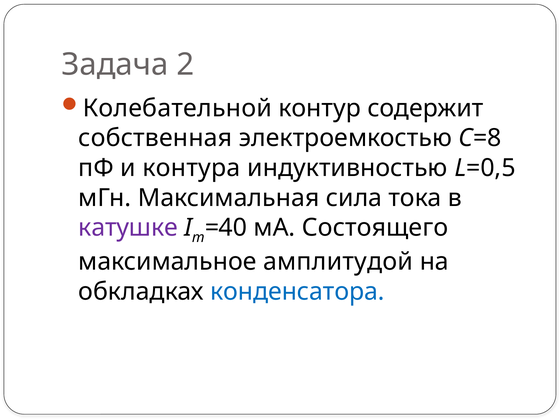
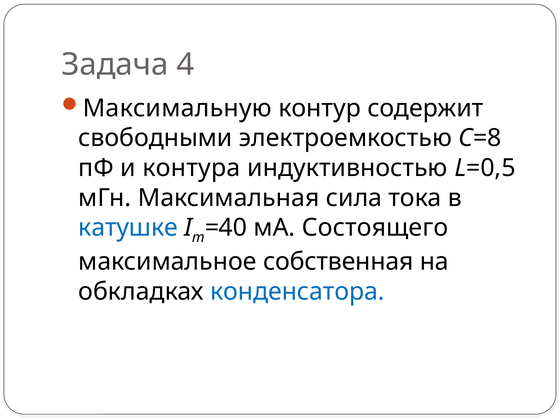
2: 2 -> 4 (185, 65)
Колебательной: Колебательной -> Максимальную (177, 108)
собственная: собственная -> свободными (155, 138)
катушке colour: purple -> blue (128, 228)
амплитудой: амплитудой -> собственная (338, 262)
